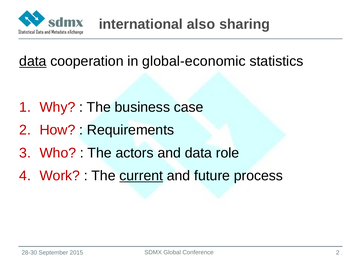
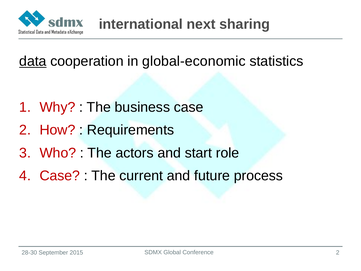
also: also -> next (201, 24)
and data: data -> start (198, 153)
Work: Work -> Case (60, 176)
current underline: present -> none (141, 176)
